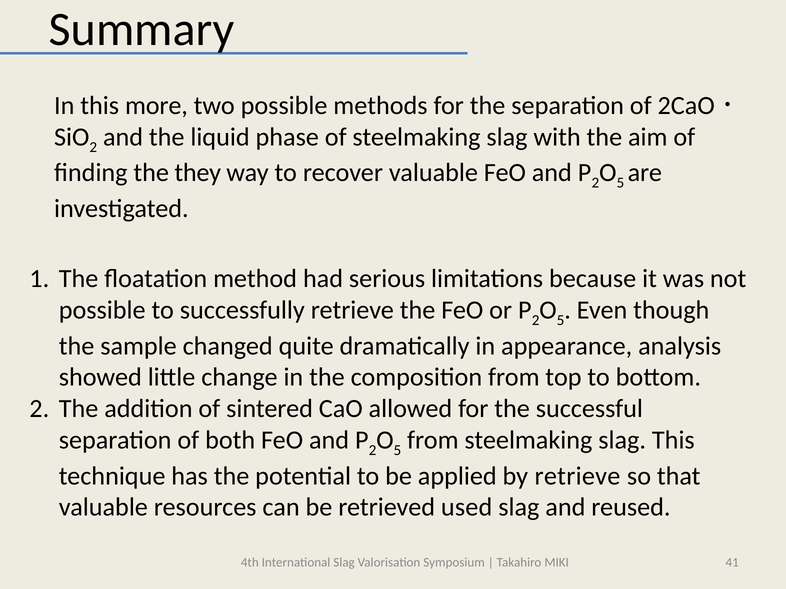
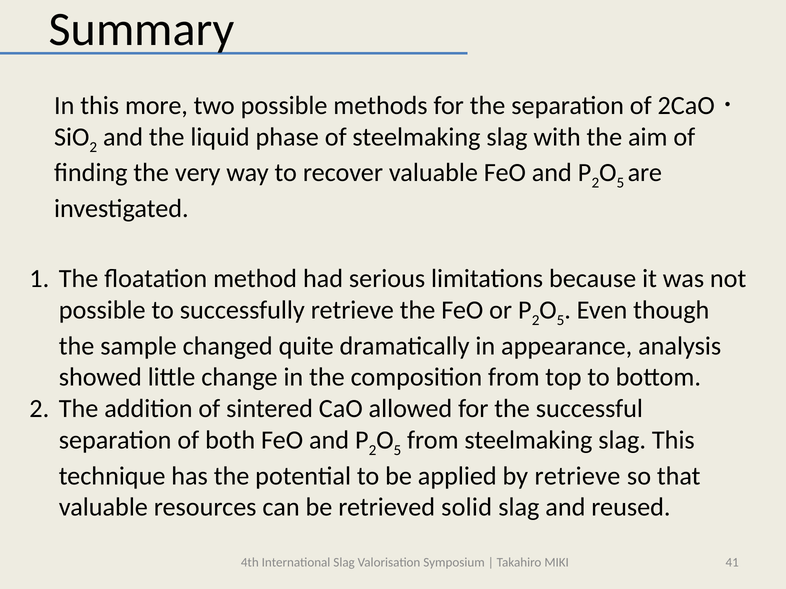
they: they -> very (198, 173)
used: used -> solid (467, 508)
